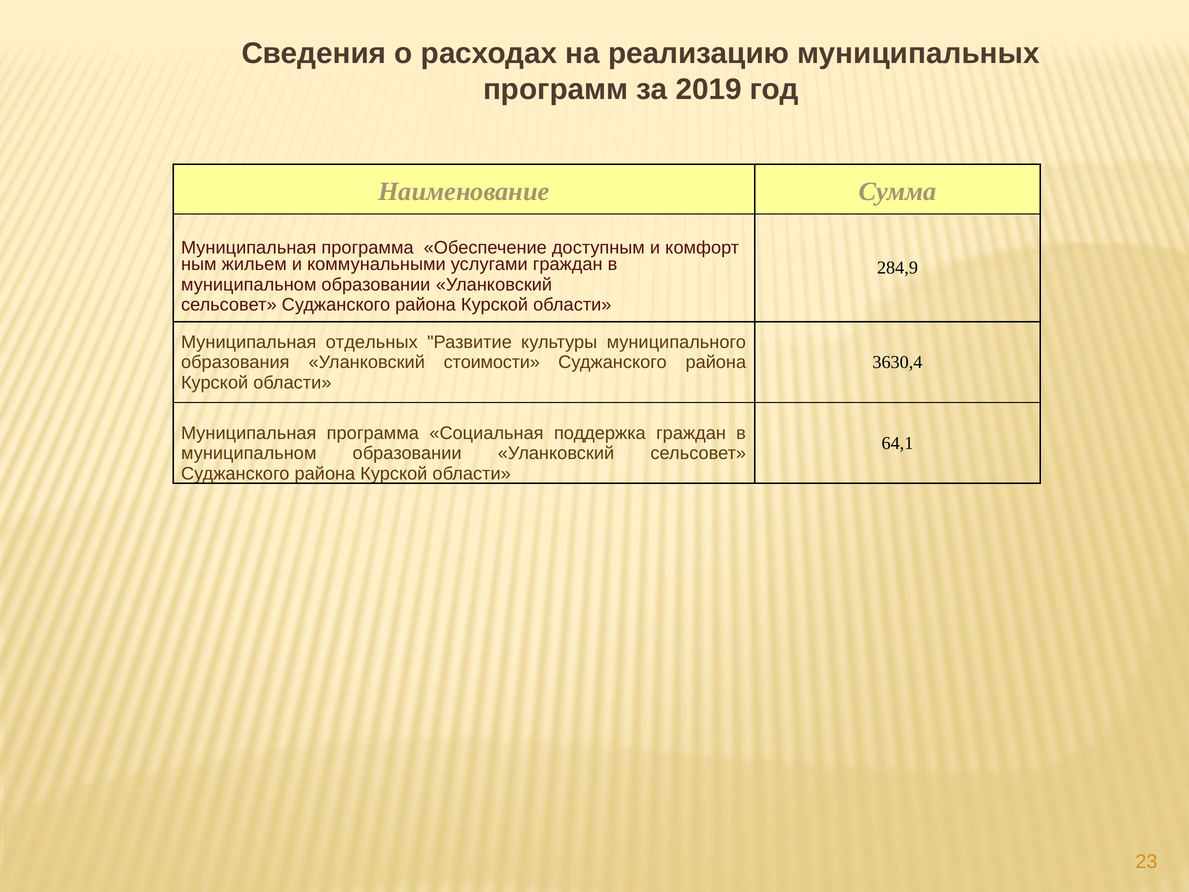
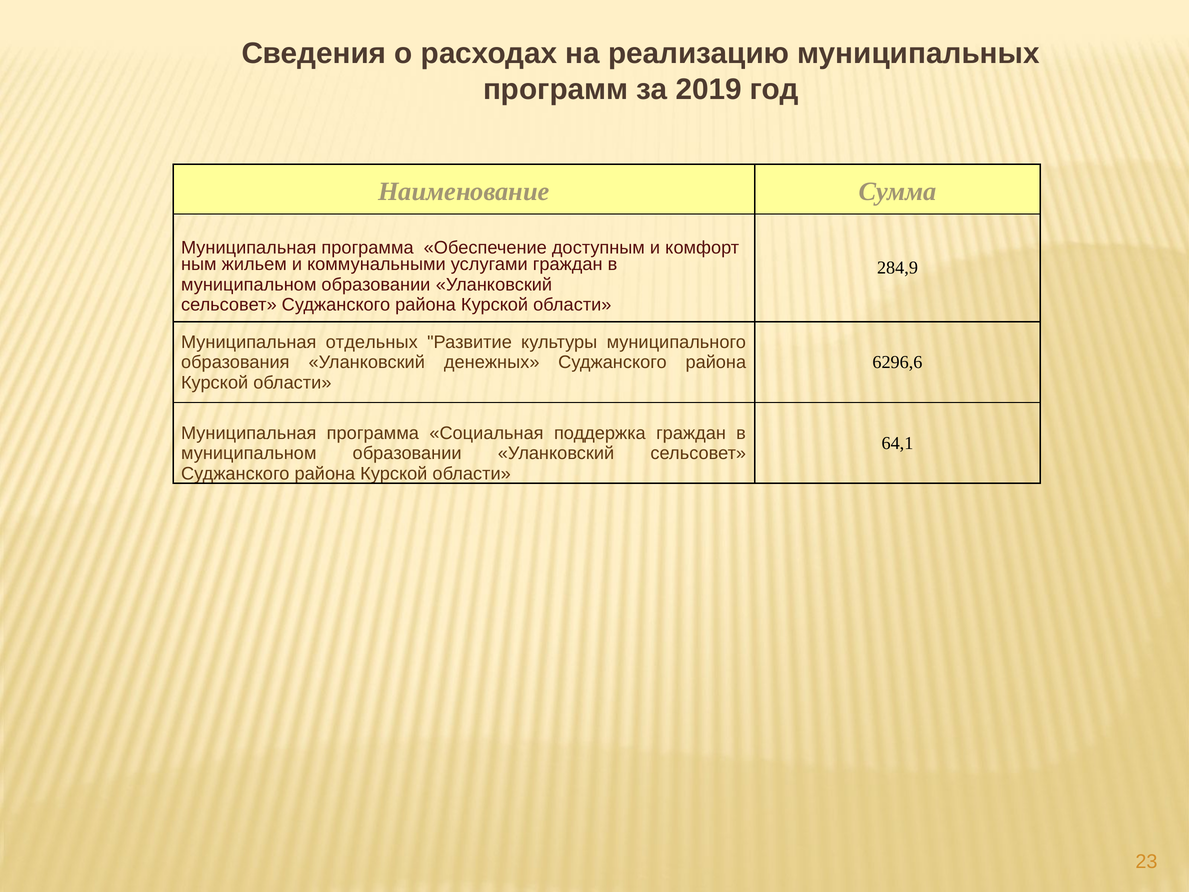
3630,4: 3630,4 -> 6296,6 (897, 362)
стоимости: стоимости -> денежных (492, 362)
